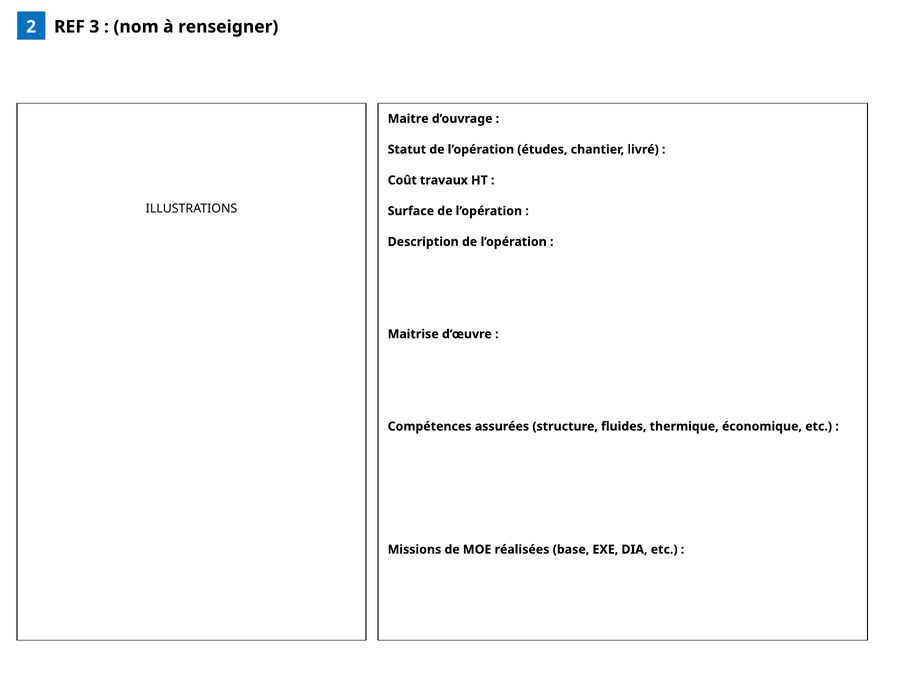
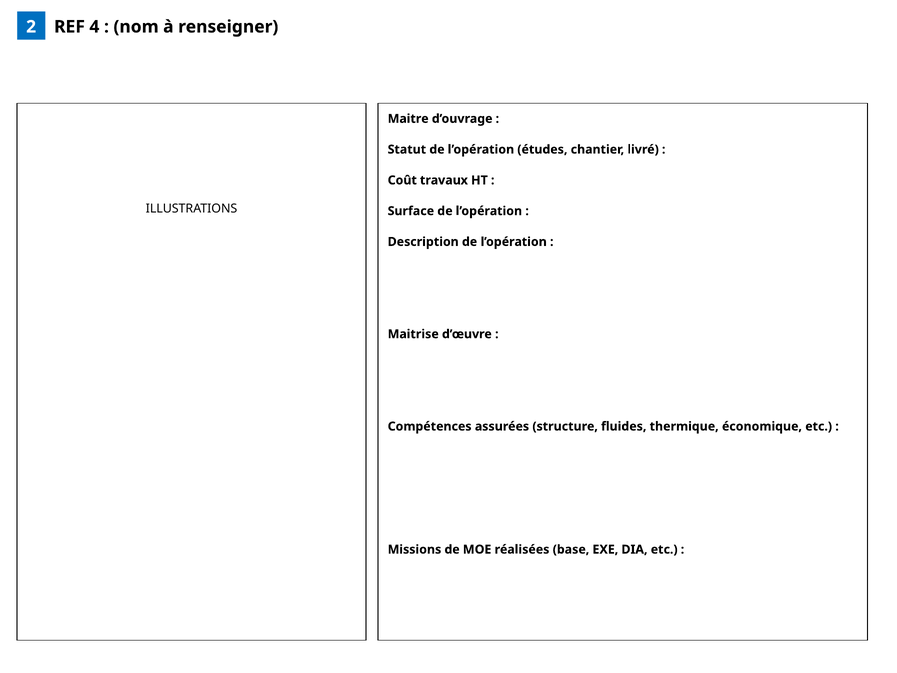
3: 3 -> 4 (94, 27)
